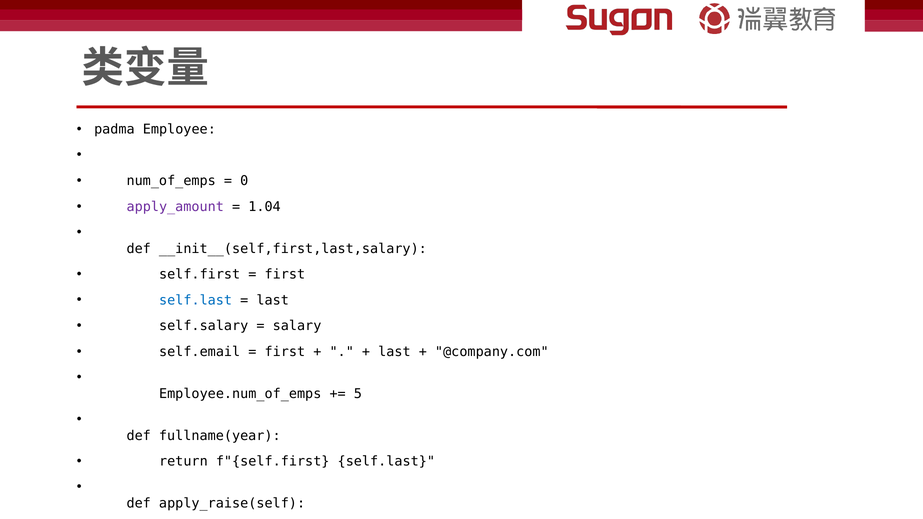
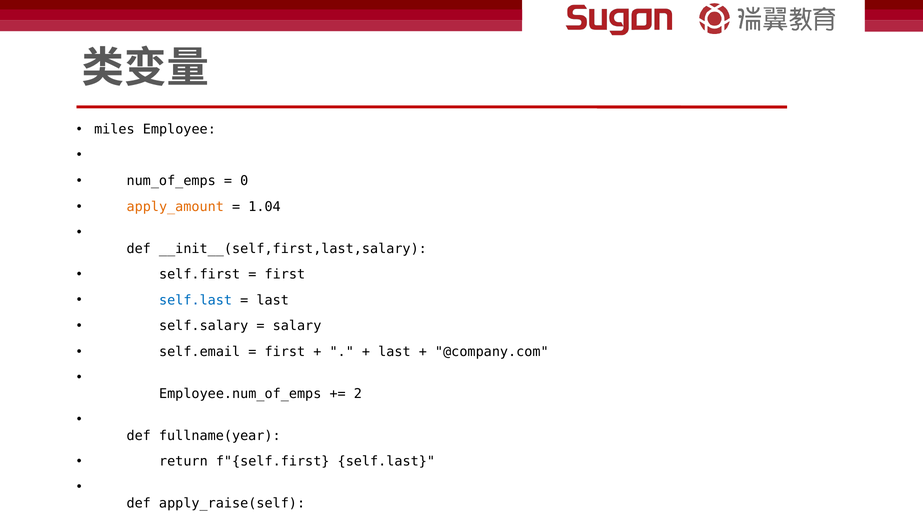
padma: padma -> miles (114, 130)
apply_amount colour: purple -> orange (175, 207)
5: 5 -> 2 (358, 394)
